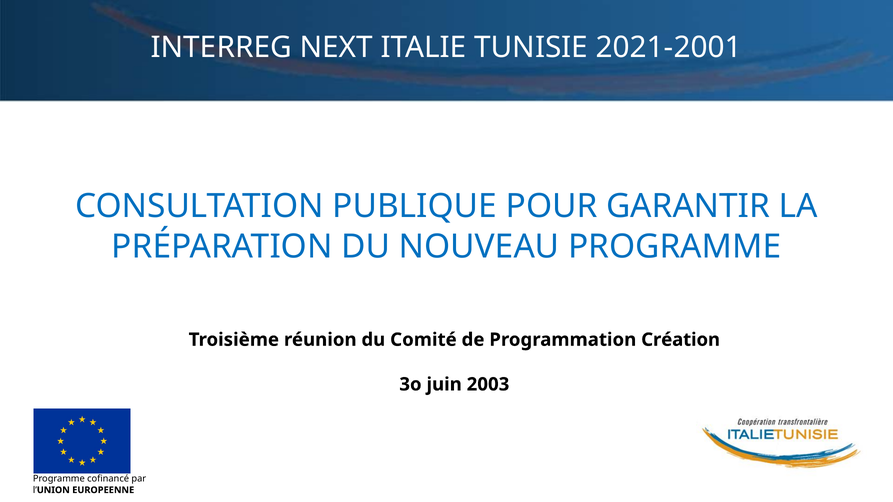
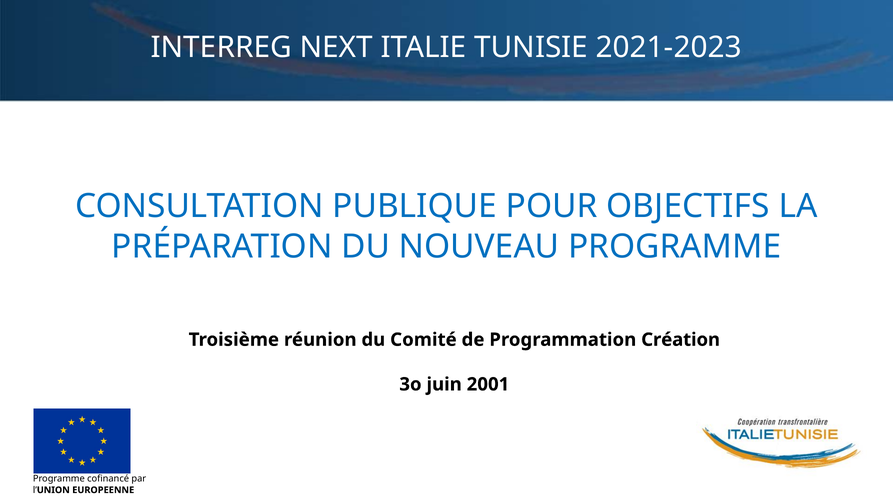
2021-2001: 2021-2001 -> 2021-2023 (669, 48)
GARANTIR: GARANTIR -> OBJECTIFS (688, 207)
2003: 2003 -> 2001 (488, 385)
